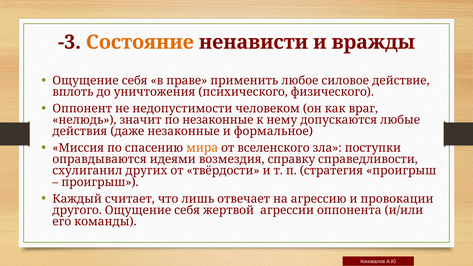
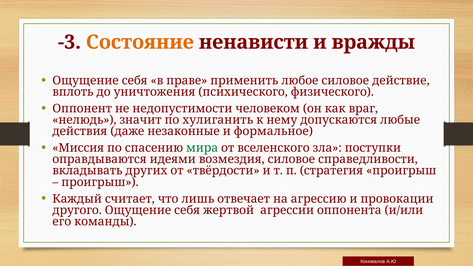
по незаконные: незаконные -> хулиганить (218, 120)
мира colour: orange -> green (202, 148)
возмездия справку: справку -> силовое (291, 159)
схулиганил: схулиганил -> вкладывать (87, 171)
